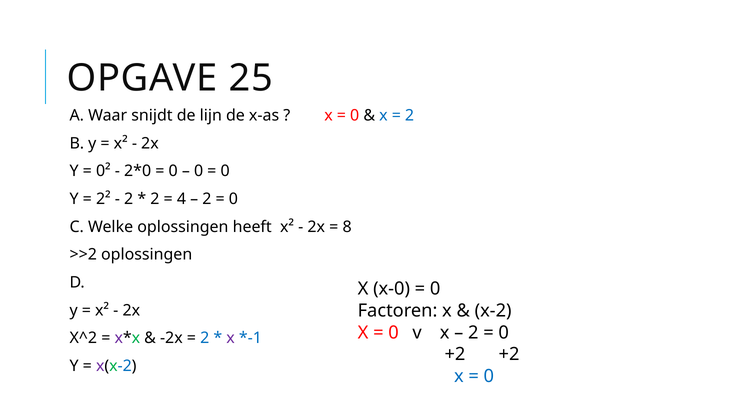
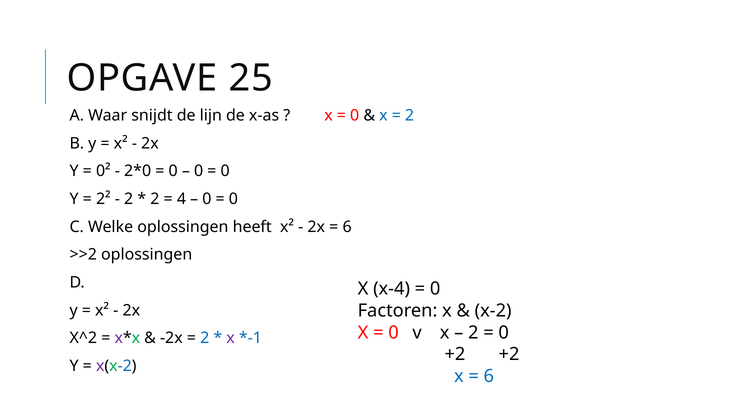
2: 2 -> 0 (207, 199)
8: 8 -> 6 (347, 227)
x-0: x-0 -> x-4 (392, 289)
0: 0 -> 6 (489, 377)
